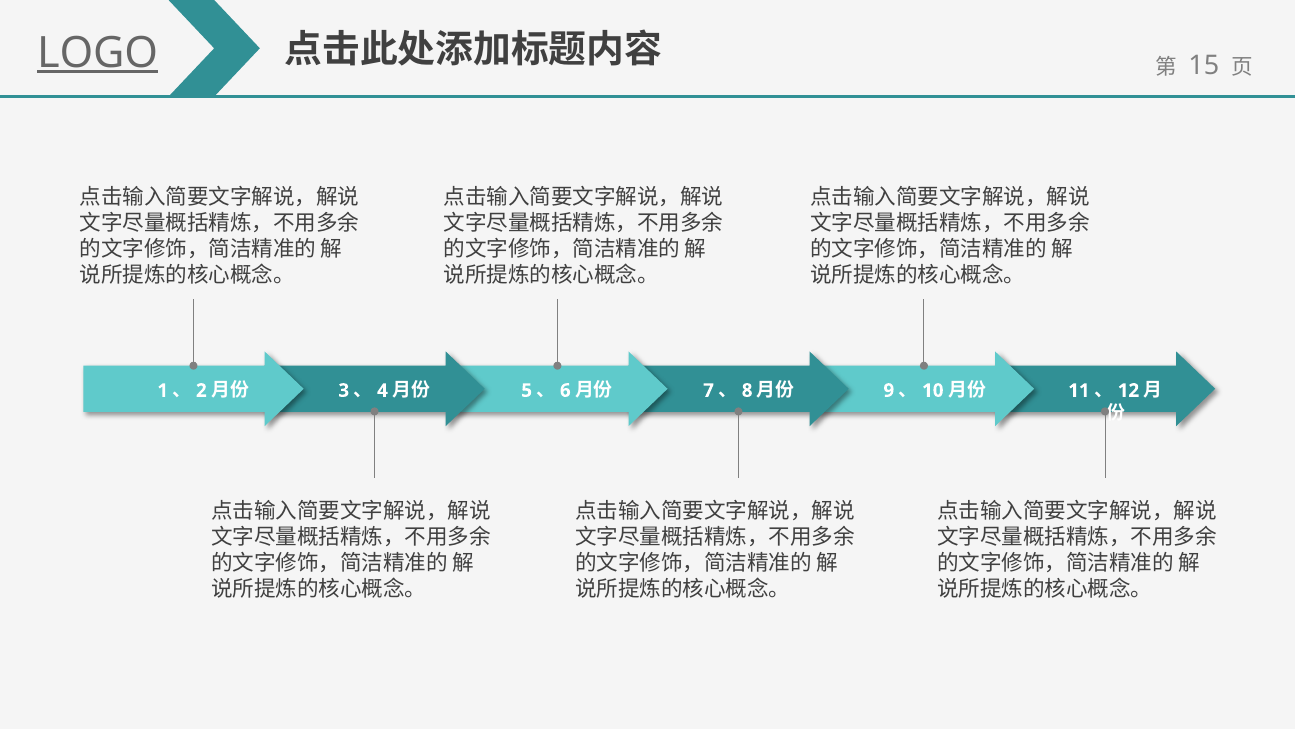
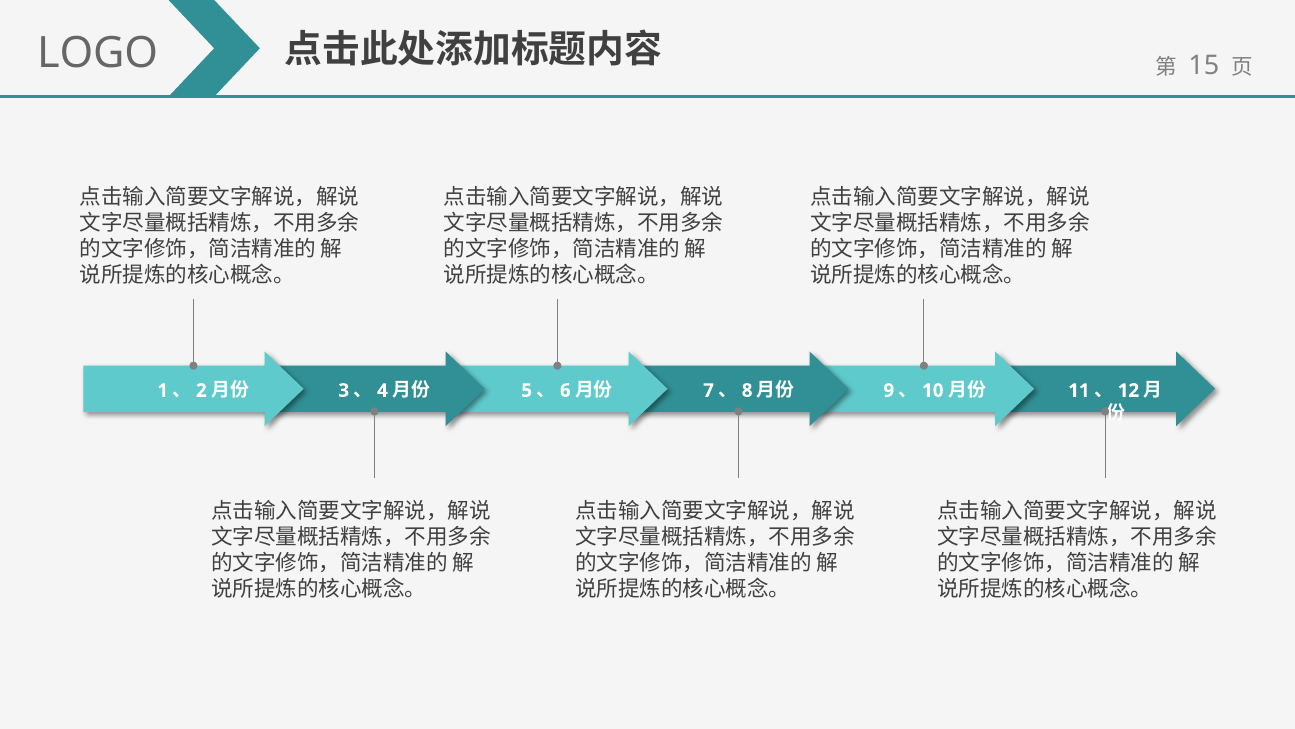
LOGO underline: present -> none (98, 53)
